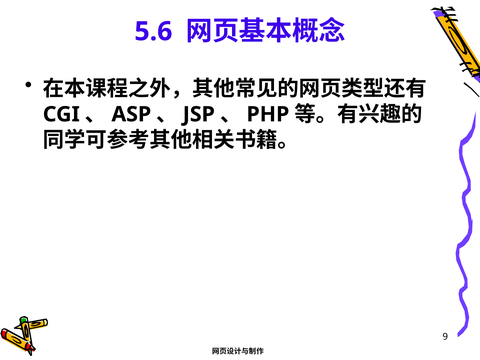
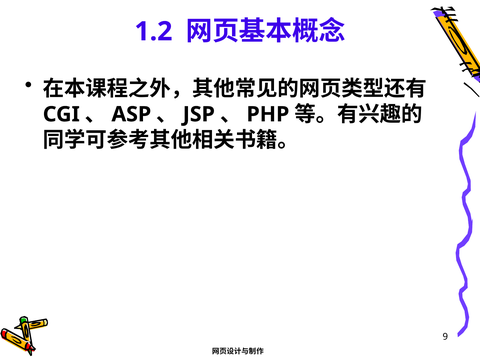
5.6: 5.6 -> 1.2 (153, 31)
